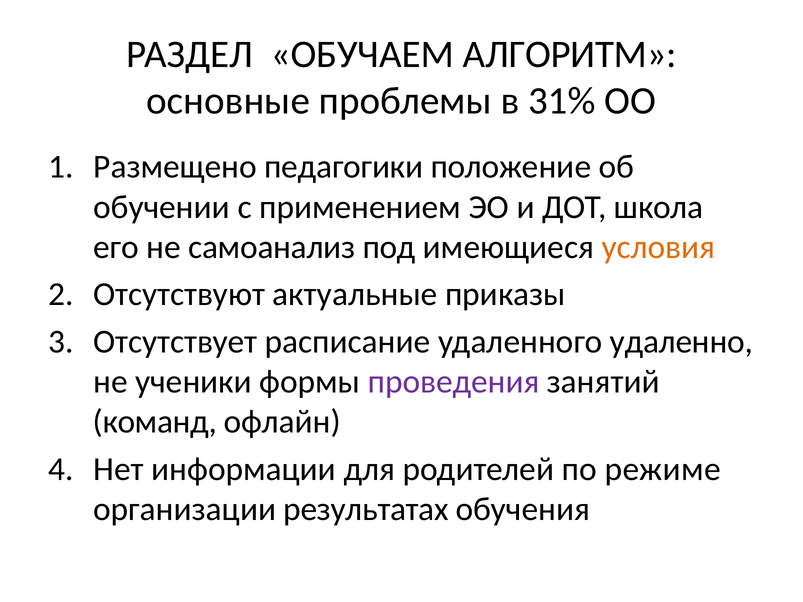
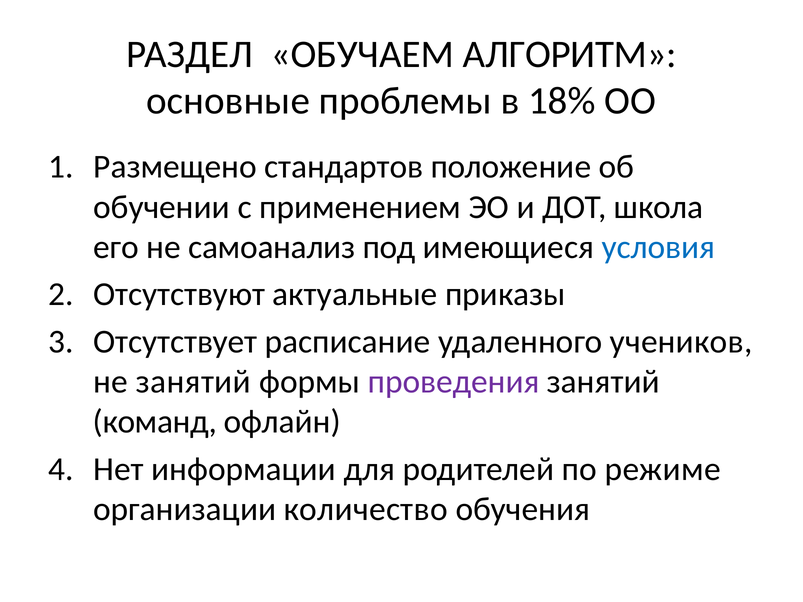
31%: 31% -> 18% (562, 101)
педагогики: педагогики -> стандартов (344, 167)
условия colour: orange -> blue (658, 247)
удаленно: удаленно -> учеников (681, 342)
не ученики: ученики -> занятий (193, 382)
результатах: результатах -> количество (366, 510)
